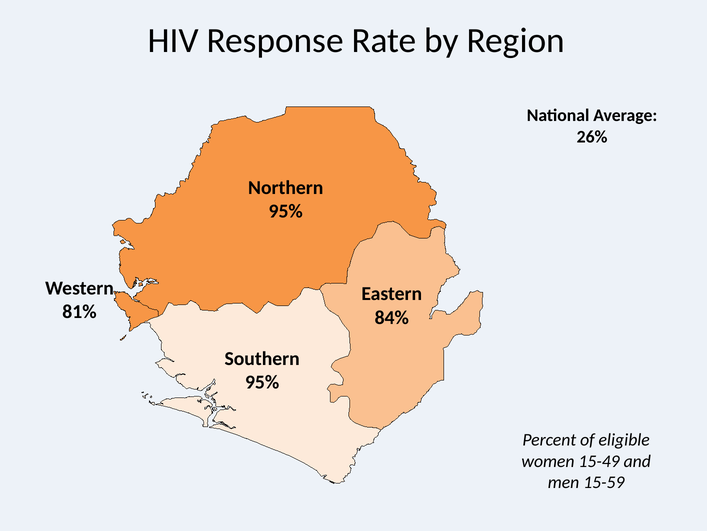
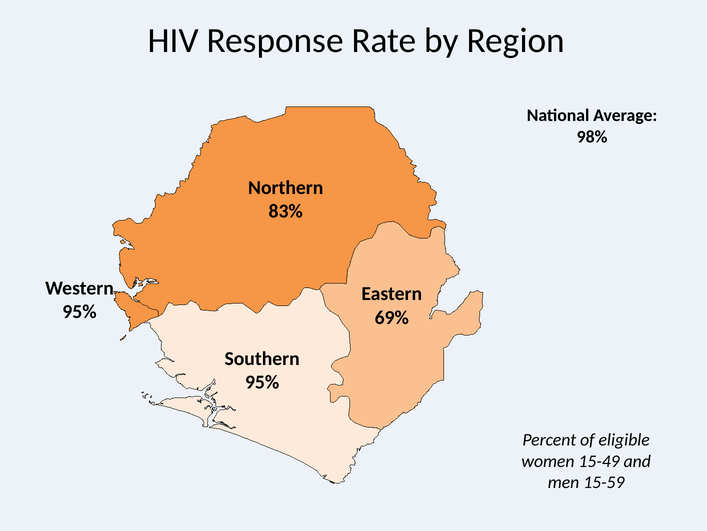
26%: 26% -> 98% (592, 137)
95%: 95% -> 83% (286, 211)
81%: 81% -> 95% (79, 311)
84%: 84% -> 69% (392, 317)
